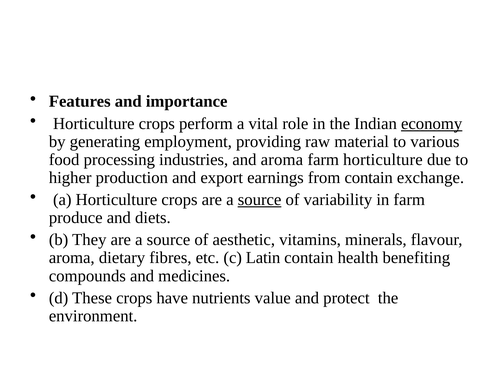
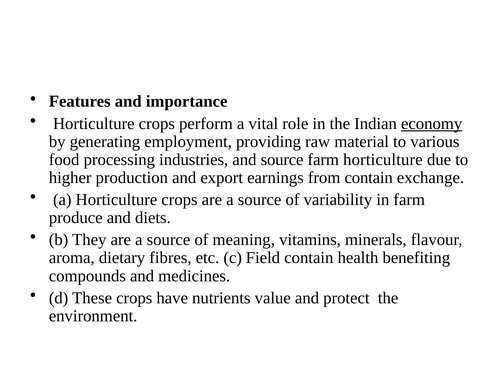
and aroma: aroma -> source (282, 159)
source underline: present -> none (260, 200)
aesthetic: aesthetic -> meaning (244, 240)
Latin: Latin -> Field (263, 258)
